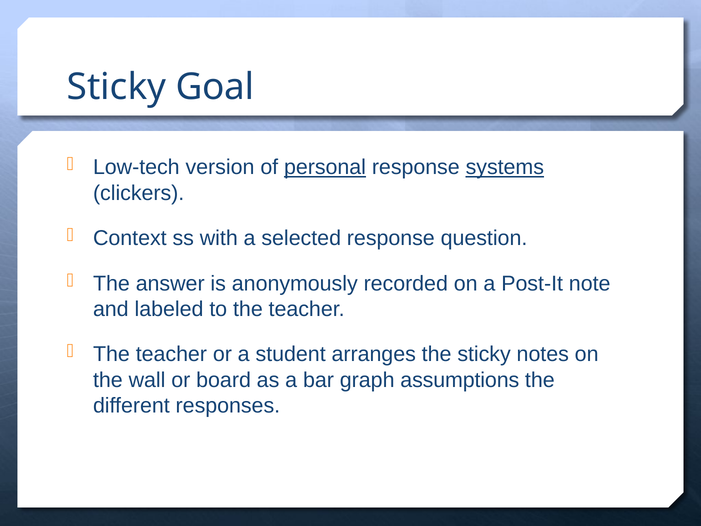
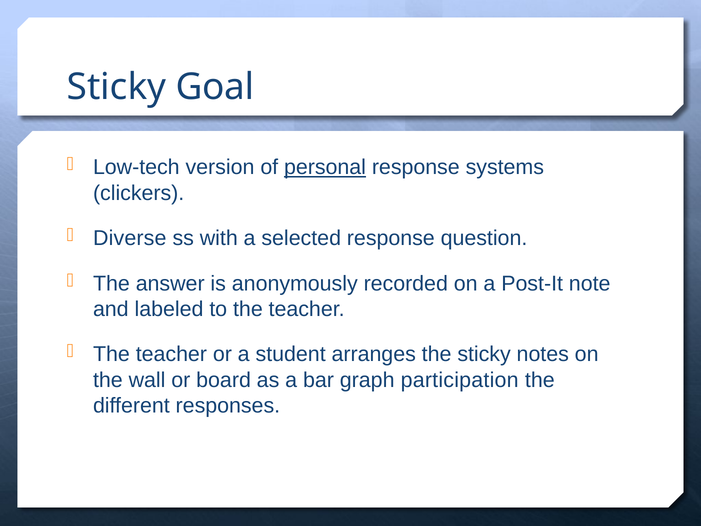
systems underline: present -> none (505, 167)
Context: Context -> Diverse (130, 238)
assumptions: assumptions -> participation (460, 380)
